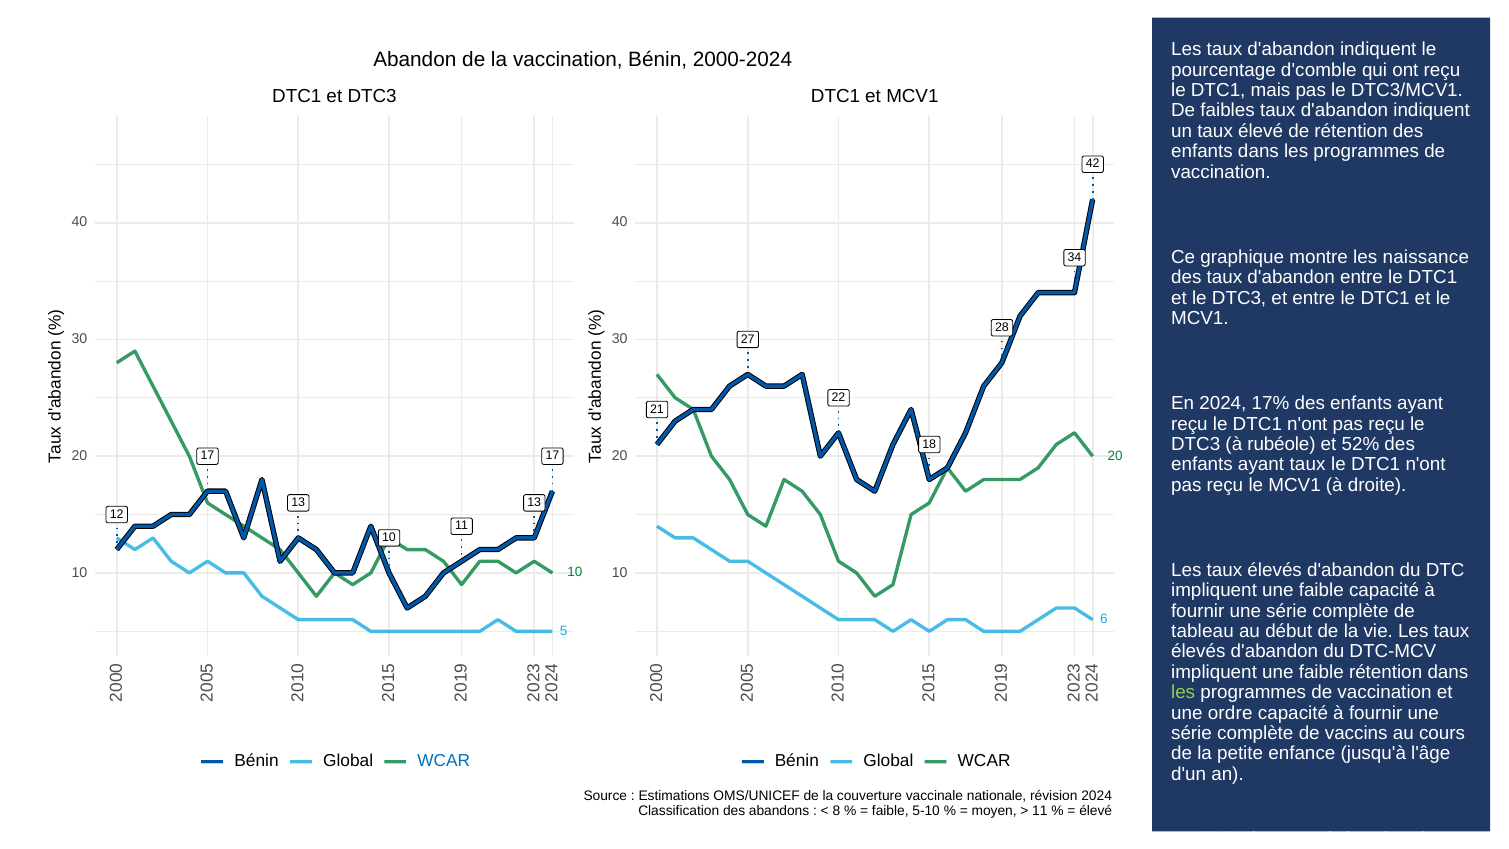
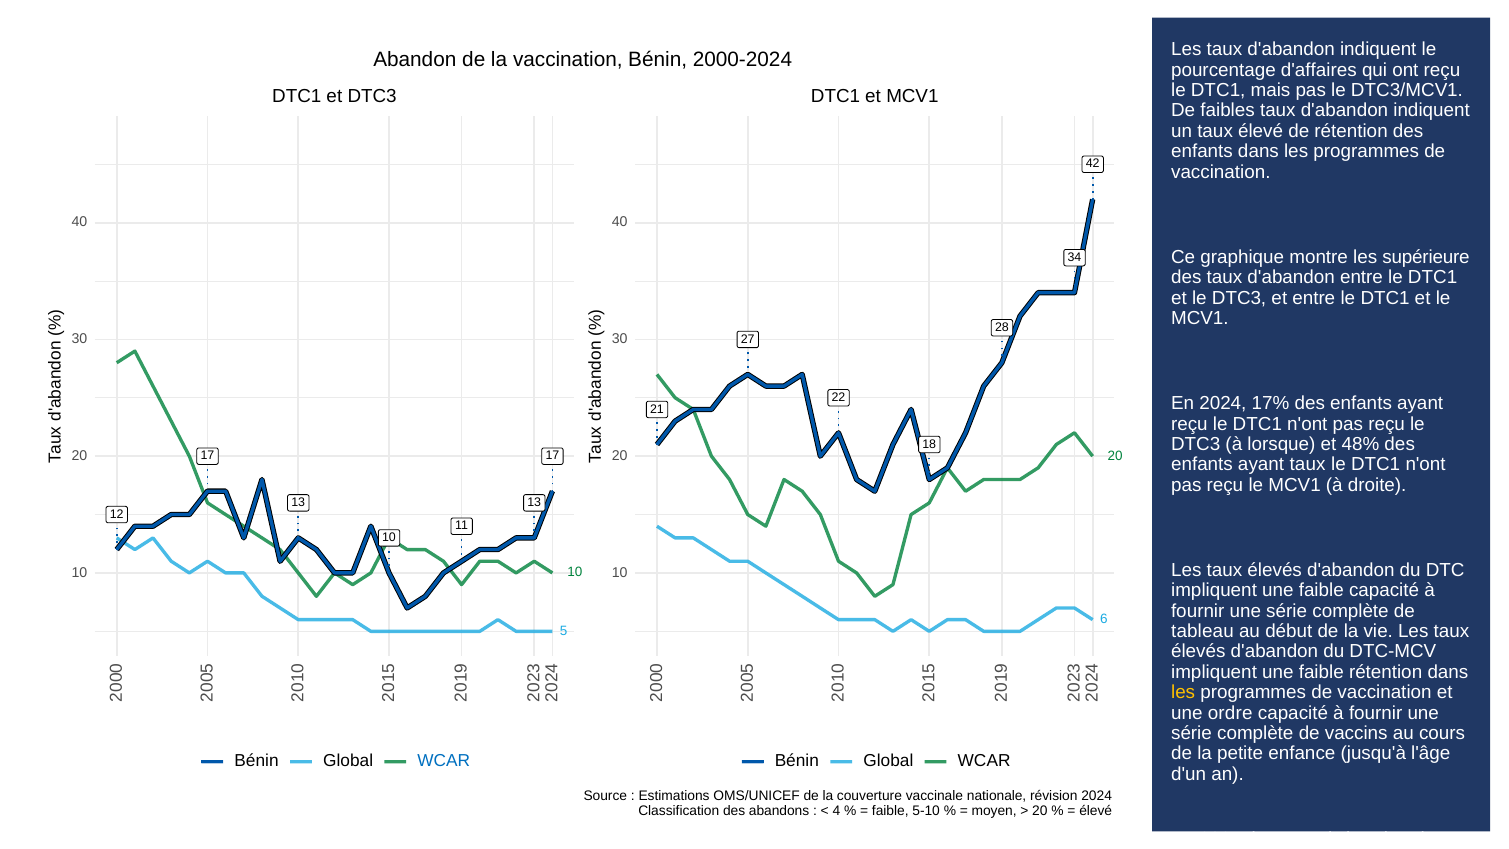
d'comble: d'comble -> d'affaires (1319, 70)
naissance: naissance -> supérieure (1426, 257)
rubéole: rubéole -> lorsque (1281, 444)
52%: 52% -> 48% (1360, 444)
les colour: light green -> yellow (1183, 692)
8: 8 -> 4 (836, 810)
11: 11 -> 20 (1040, 810)
